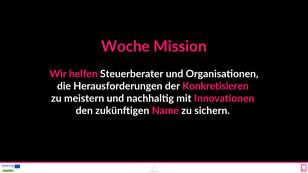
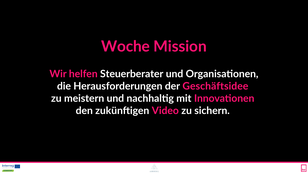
Konkretisieren: Konkretisieren -> Geschäftsidee (215, 86)
Name: Name -> Video (165, 111)
